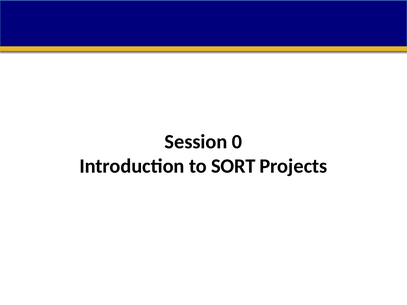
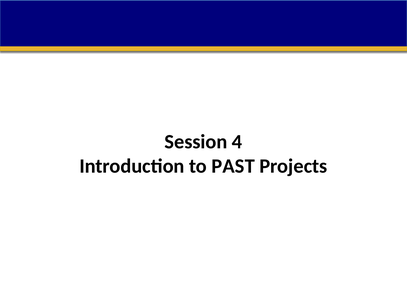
0: 0 -> 4 (237, 142)
SORT: SORT -> PAST (233, 166)
